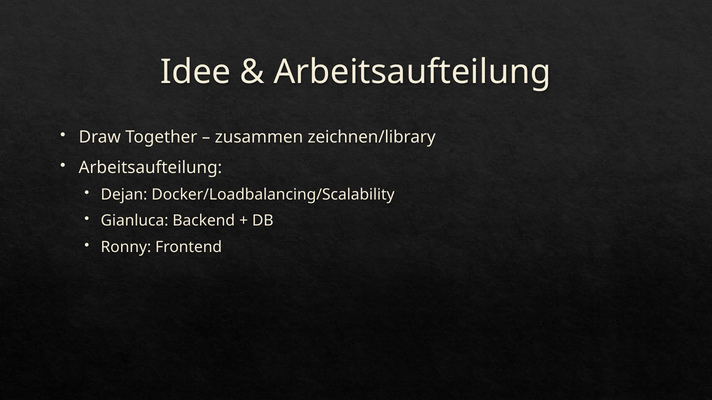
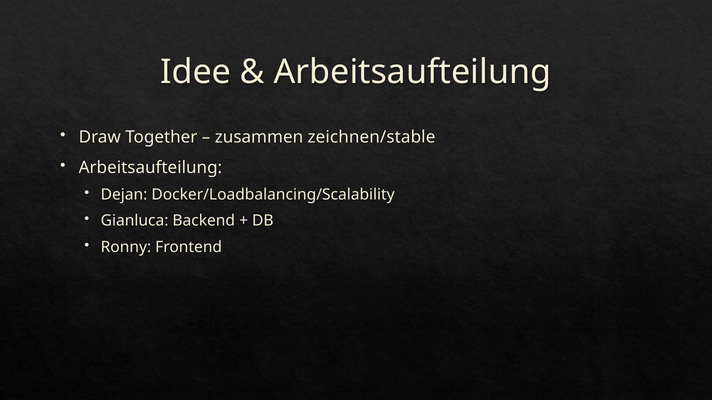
zeichnen/library: zeichnen/library -> zeichnen/stable (371, 137)
